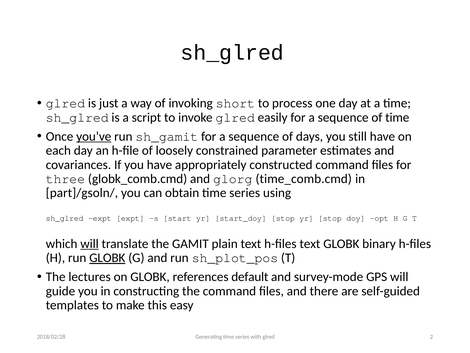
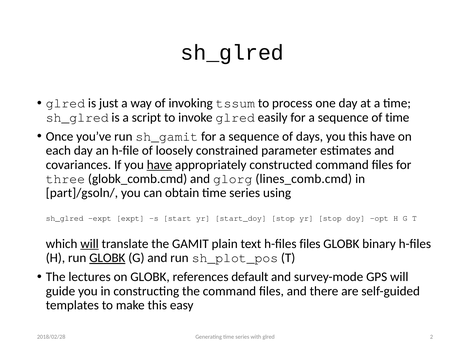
short: short -> tssum (235, 103)
you’ve underline: present -> none (94, 136)
you still: still -> this (358, 136)
have underline: none -> present (159, 164)
time_comb.cmd: time_comb.cmd -> lines_comb.cmd (304, 179)
h-files text: text -> files (310, 243)
